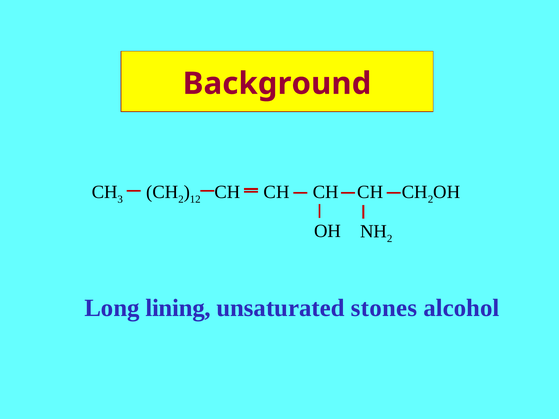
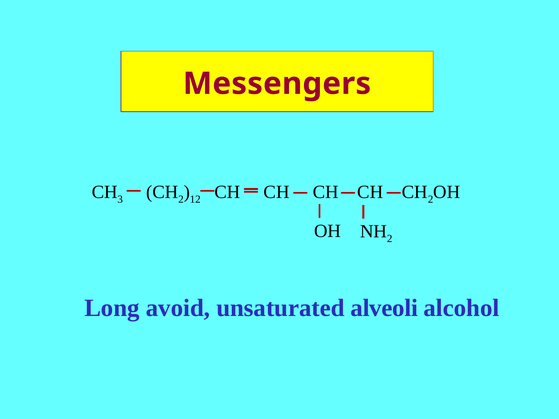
Background: Background -> Messengers (277, 84)
lining: lining -> avoid (178, 308)
stones: stones -> alveoli (384, 308)
